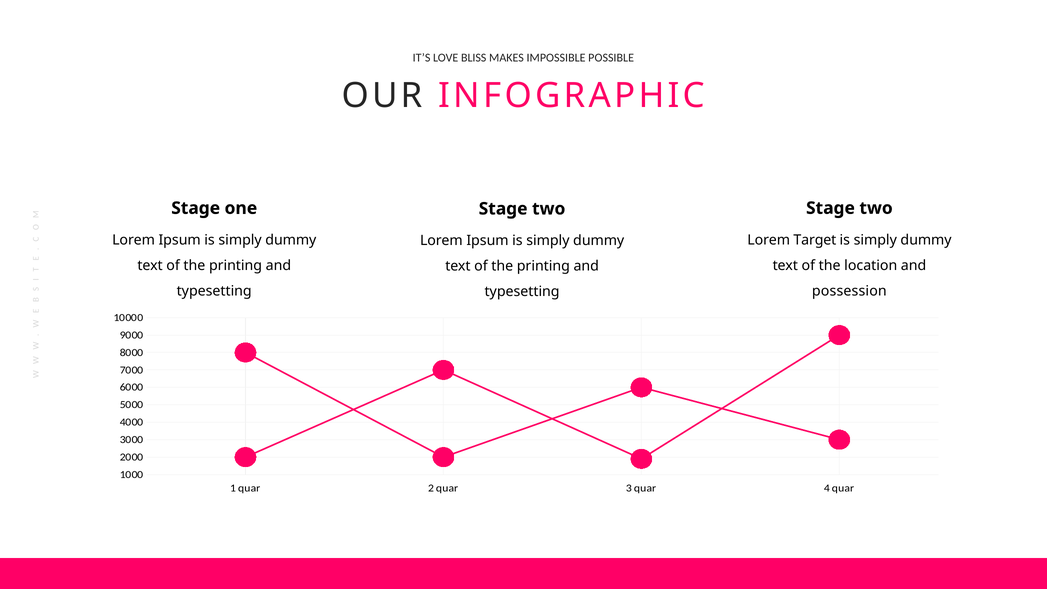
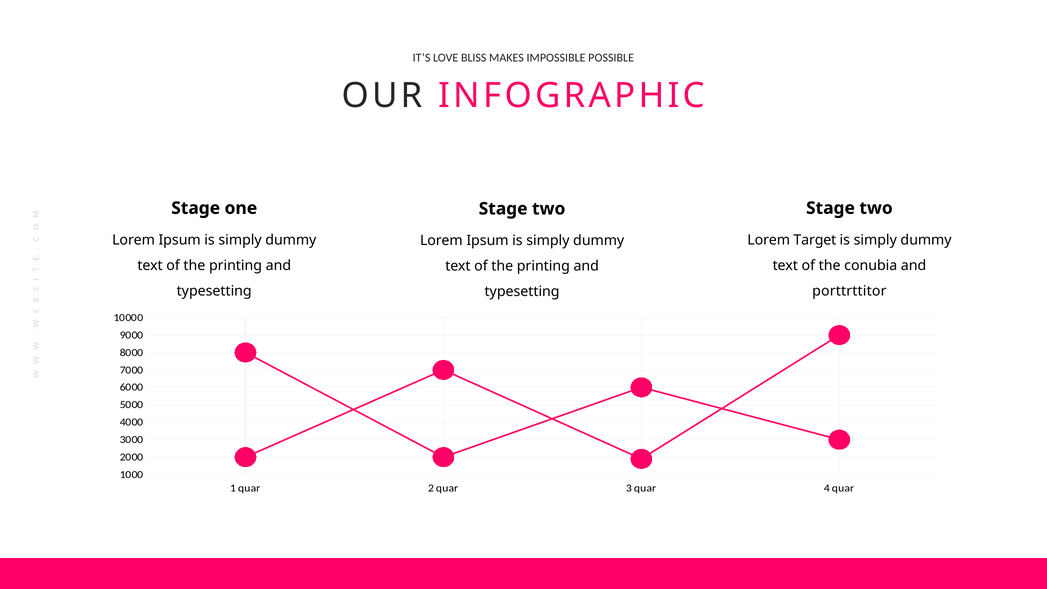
location: location -> conubia (871, 266)
possession: possession -> porttrttitor (849, 291)
